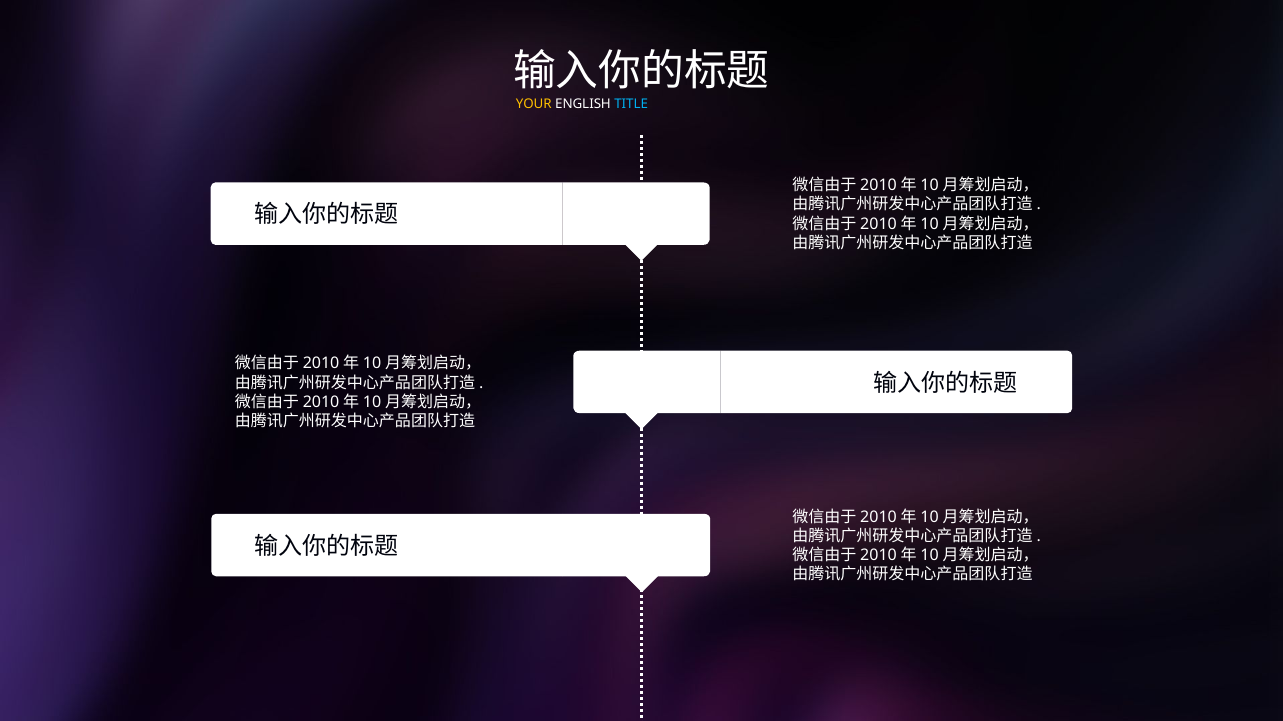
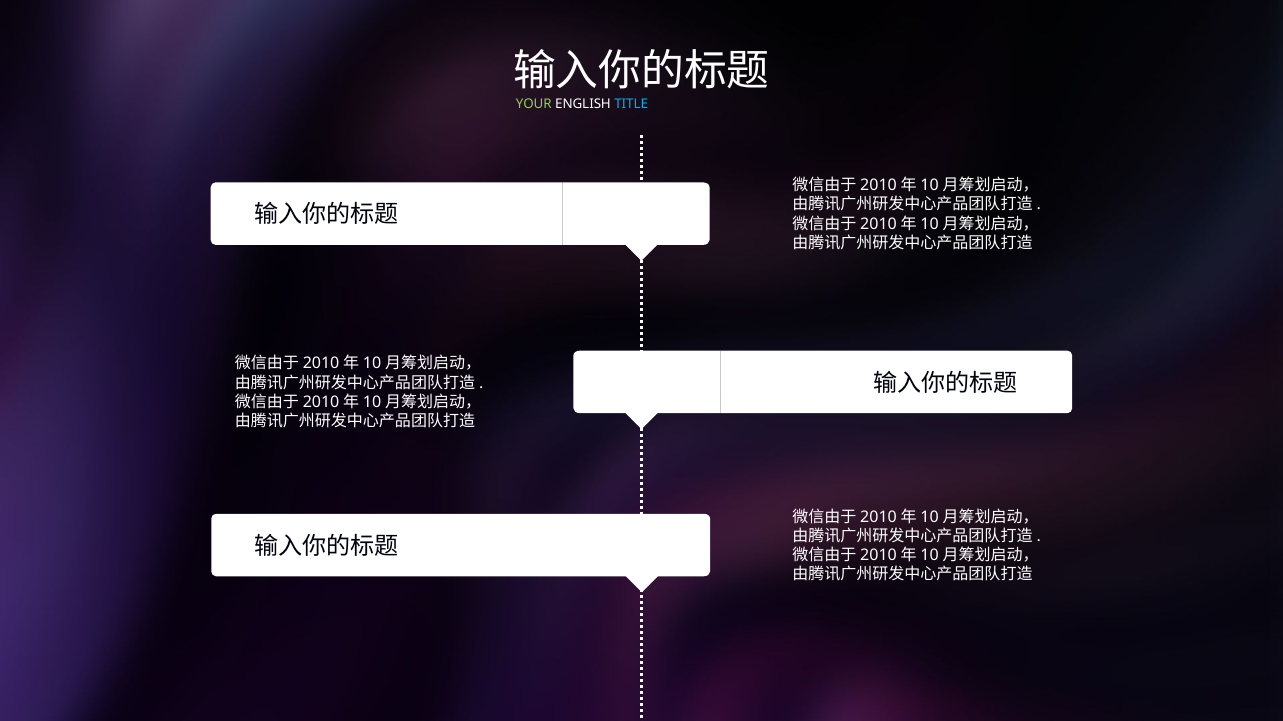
YOUR colour: yellow -> light green (534, 104)
